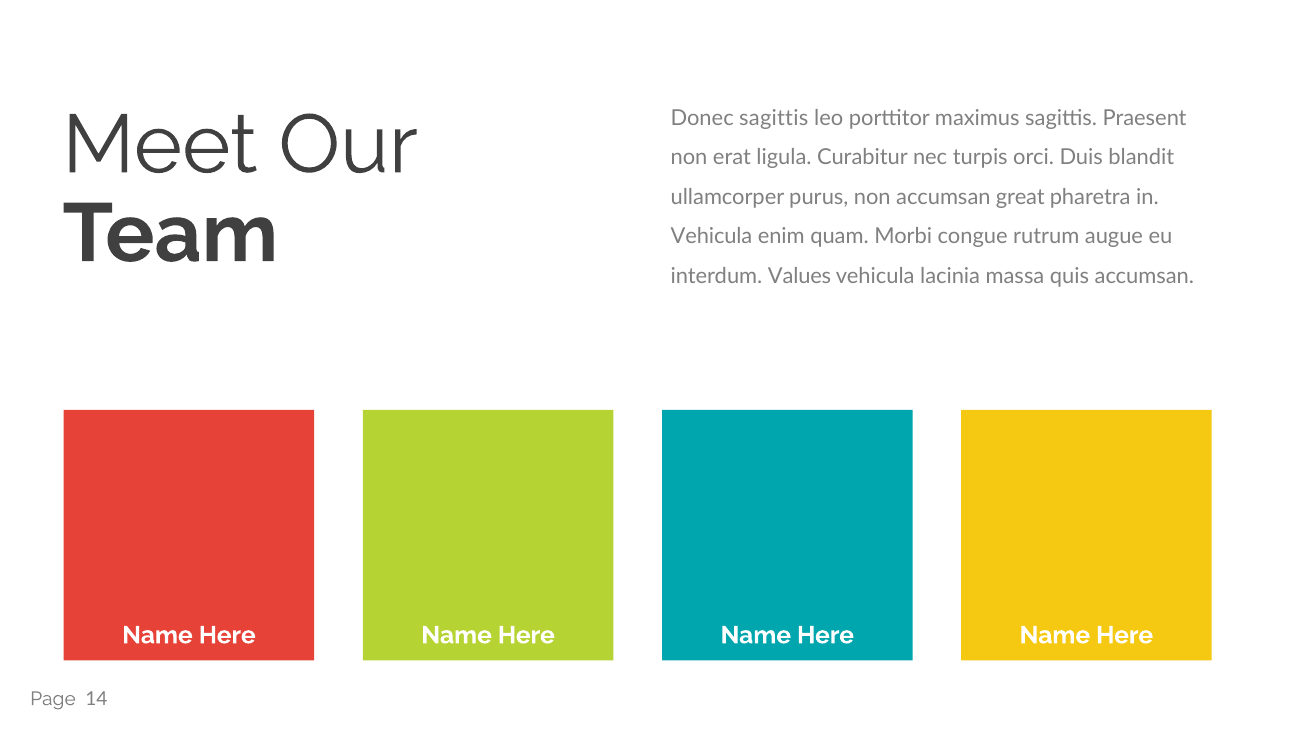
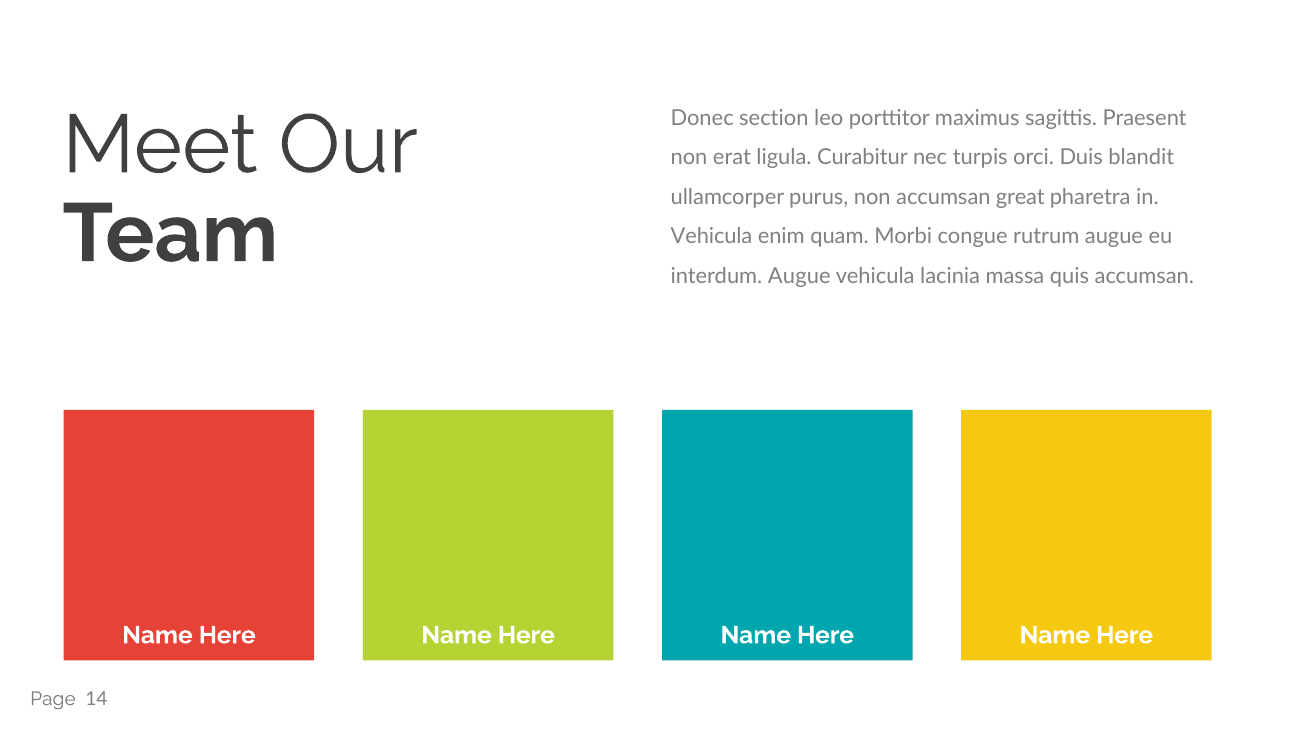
Donec sagittis: sagittis -> section (774, 118)
interdum Values: Values -> Augue (799, 276)
